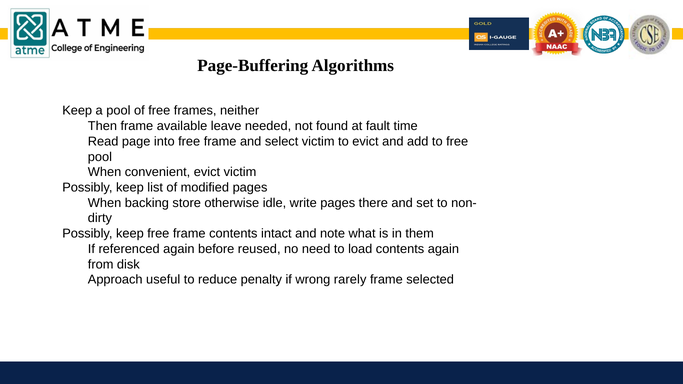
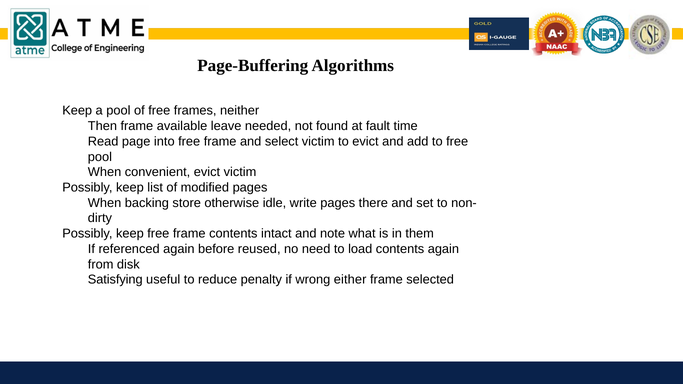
Approach: Approach -> Satisfying (115, 280)
rarely: rarely -> either (350, 280)
